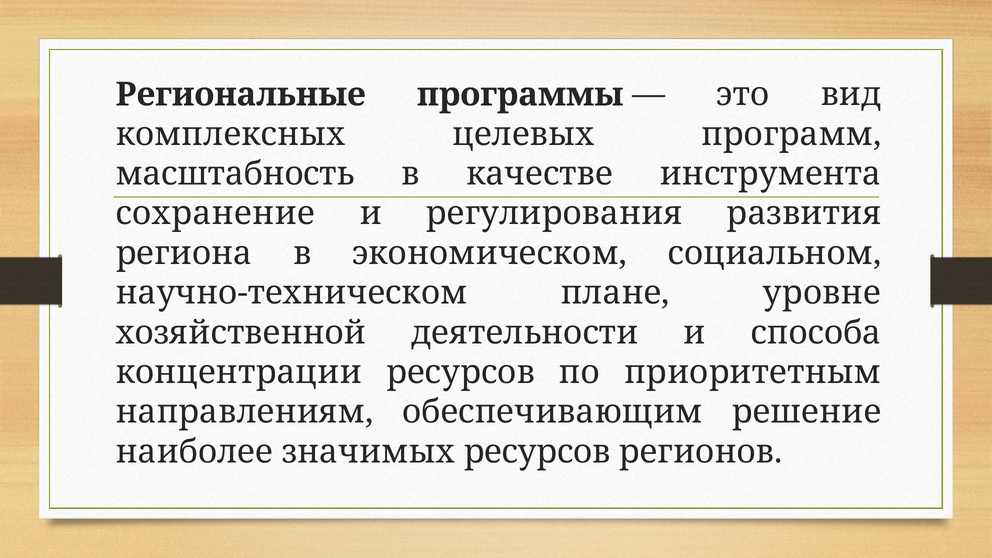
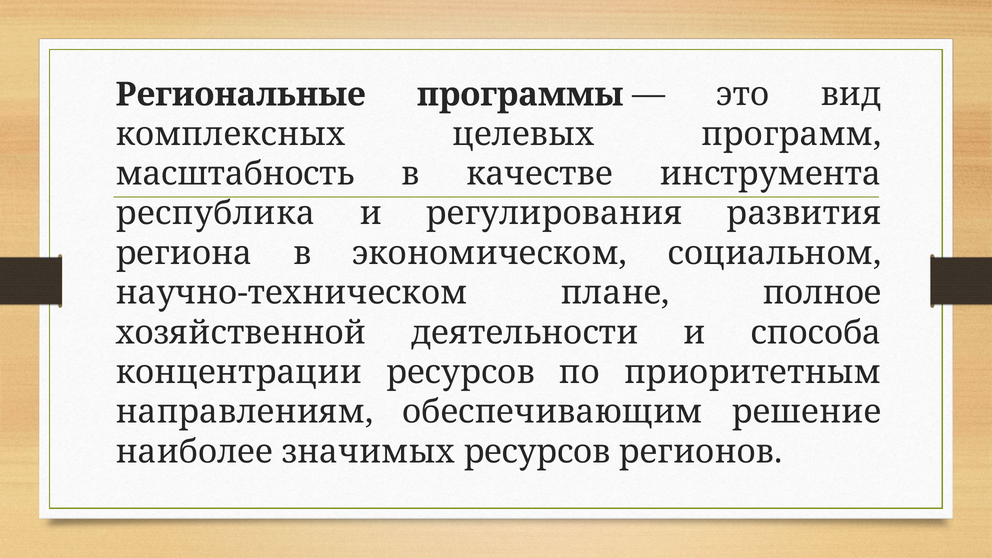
сохранение: сохранение -> республика (215, 214)
уровне: уровне -> полное (822, 293)
